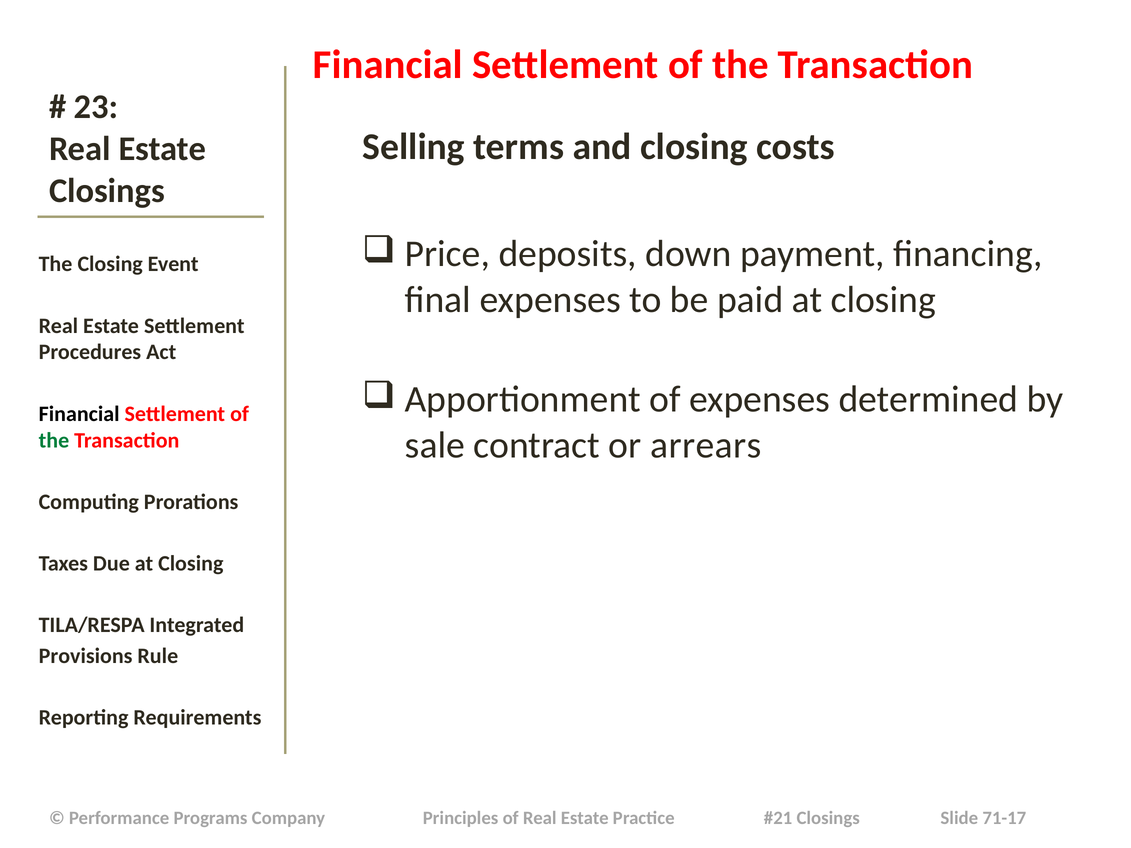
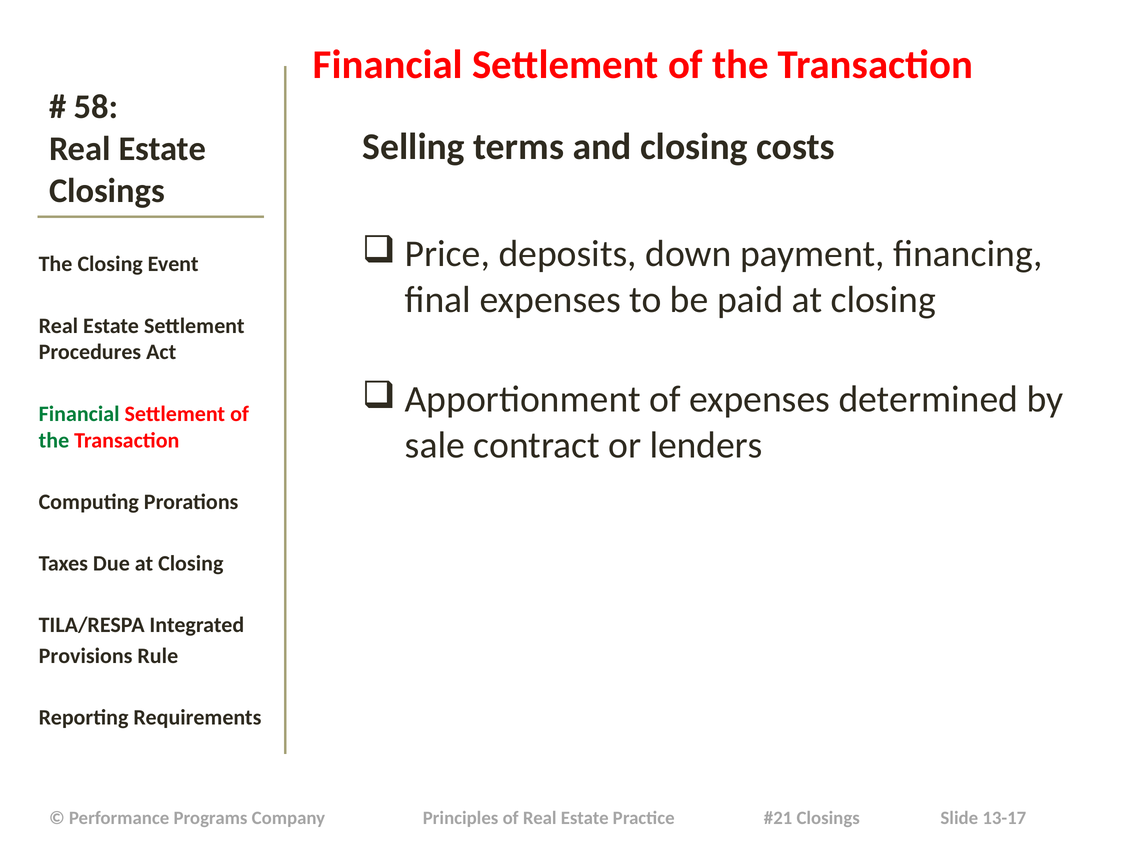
23: 23 -> 58 (96, 107)
Financial colour: black -> green (79, 414)
arrears: arrears -> lenders (706, 446)
71-17: 71-17 -> 13-17 (1004, 818)
